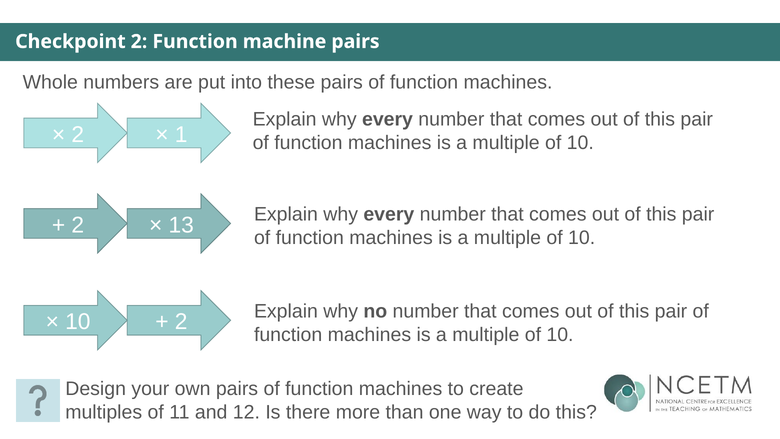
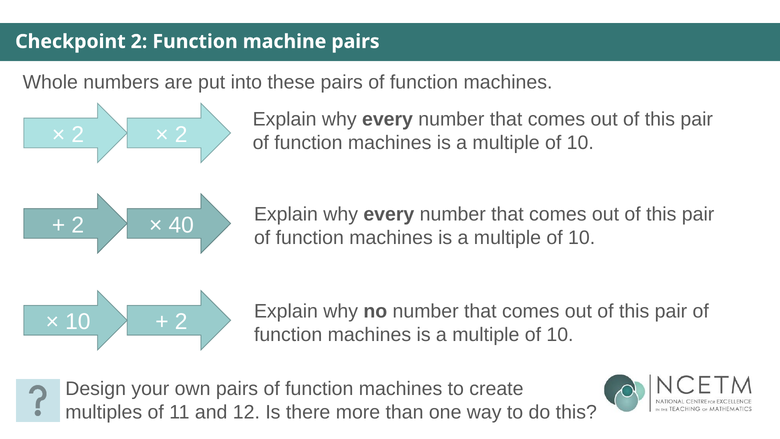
1: 1 -> 2 (181, 134)
13: 13 -> 40 (181, 225)
